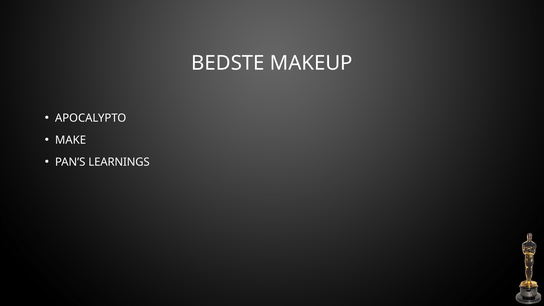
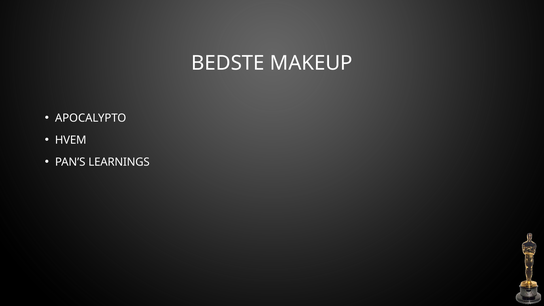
MAKE: MAKE -> HVEM (71, 140)
